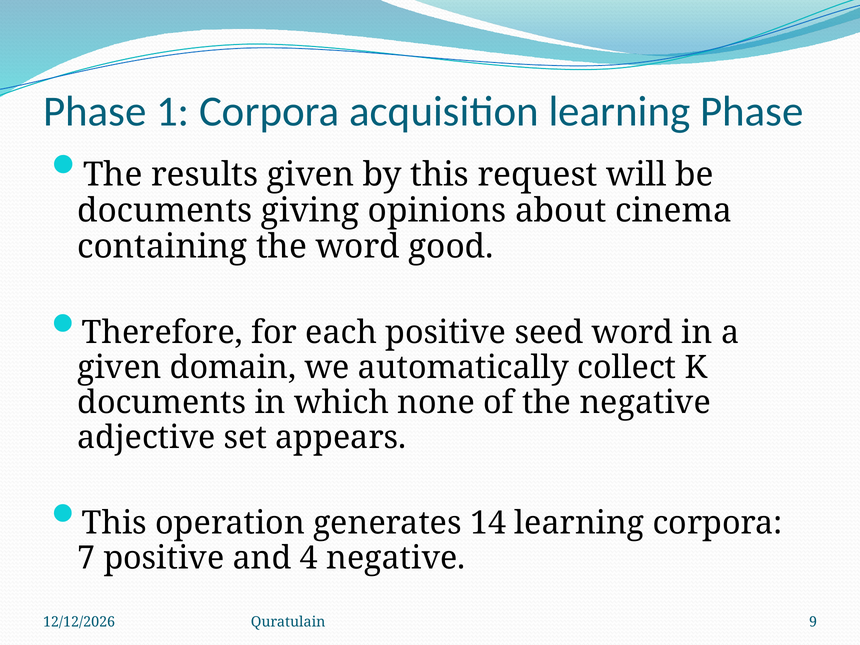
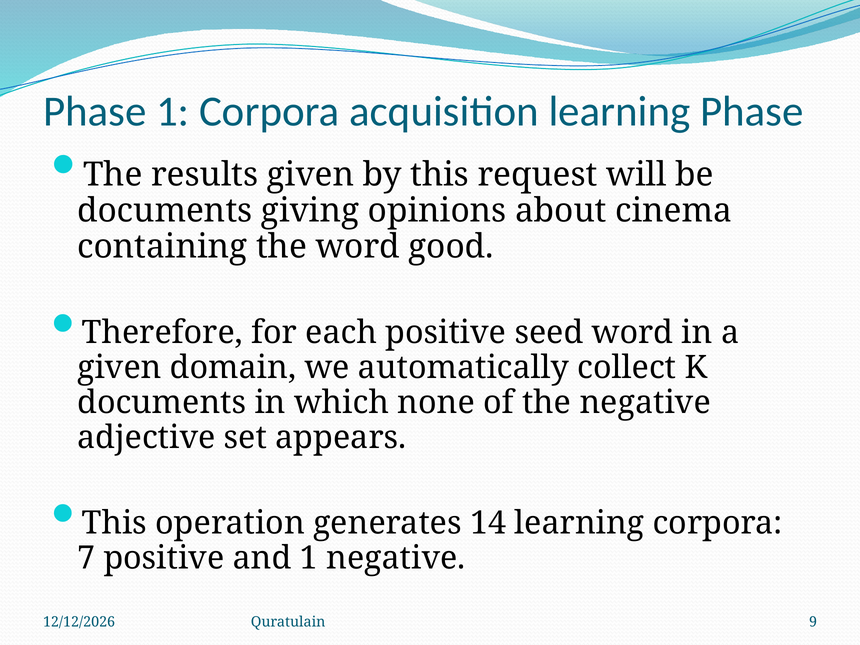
and 4: 4 -> 1 (309, 558)
